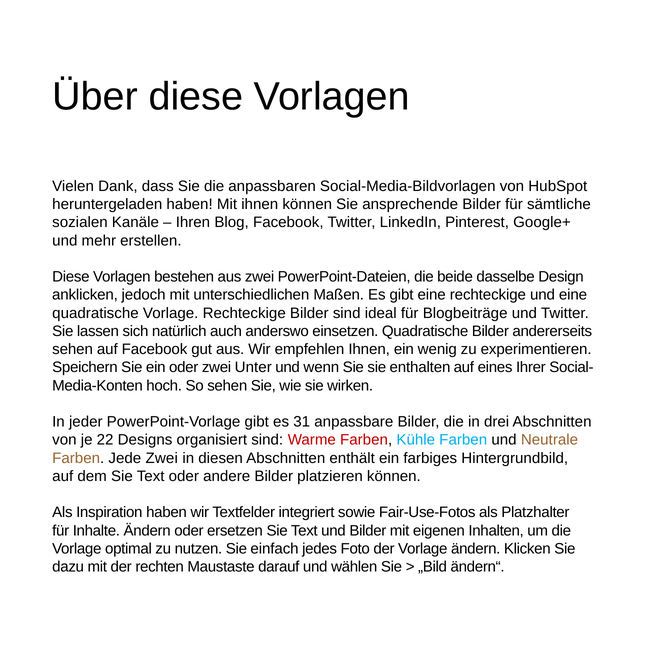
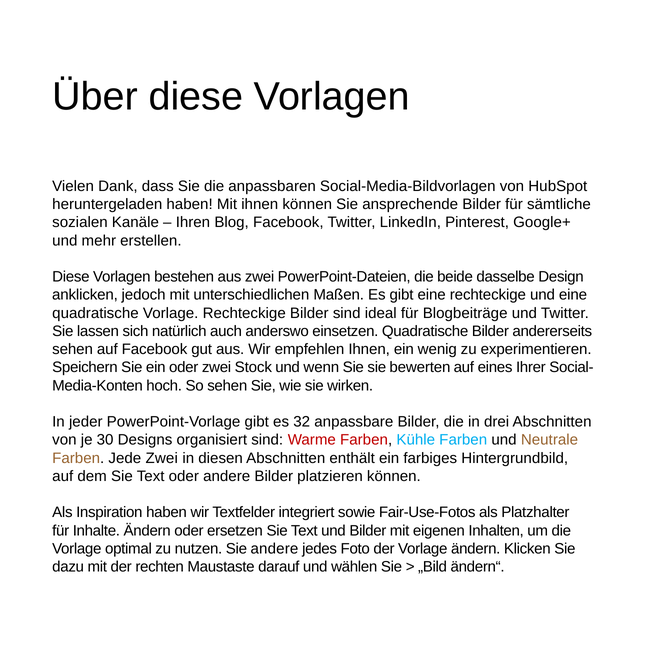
Unter: Unter -> Stock (253, 368)
enthalten: enthalten -> bewerten (420, 368)
31: 31 -> 32 (302, 422)
22: 22 -> 30 (105, 440)
Sie einfach: einfach -> andere (274, 549)
